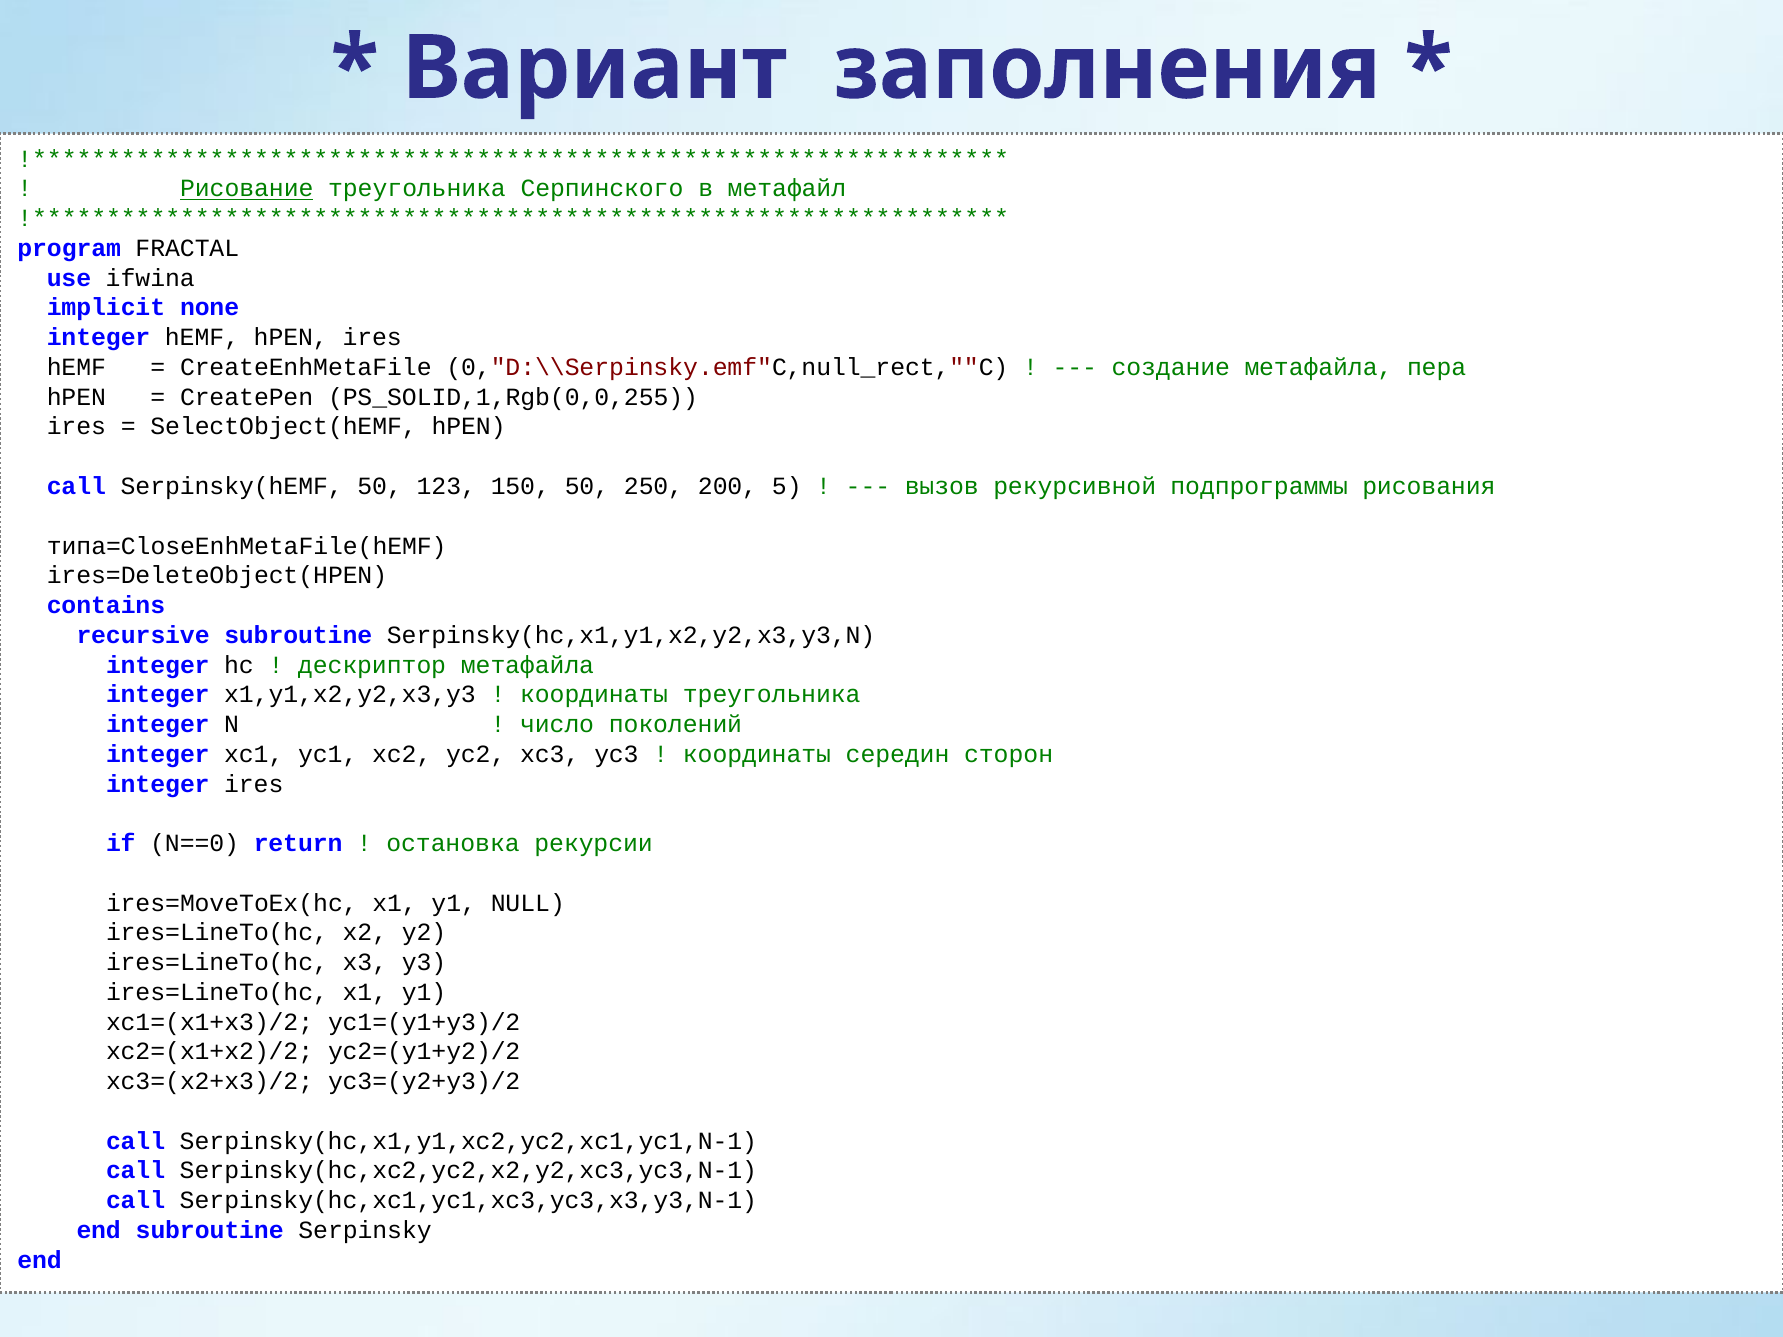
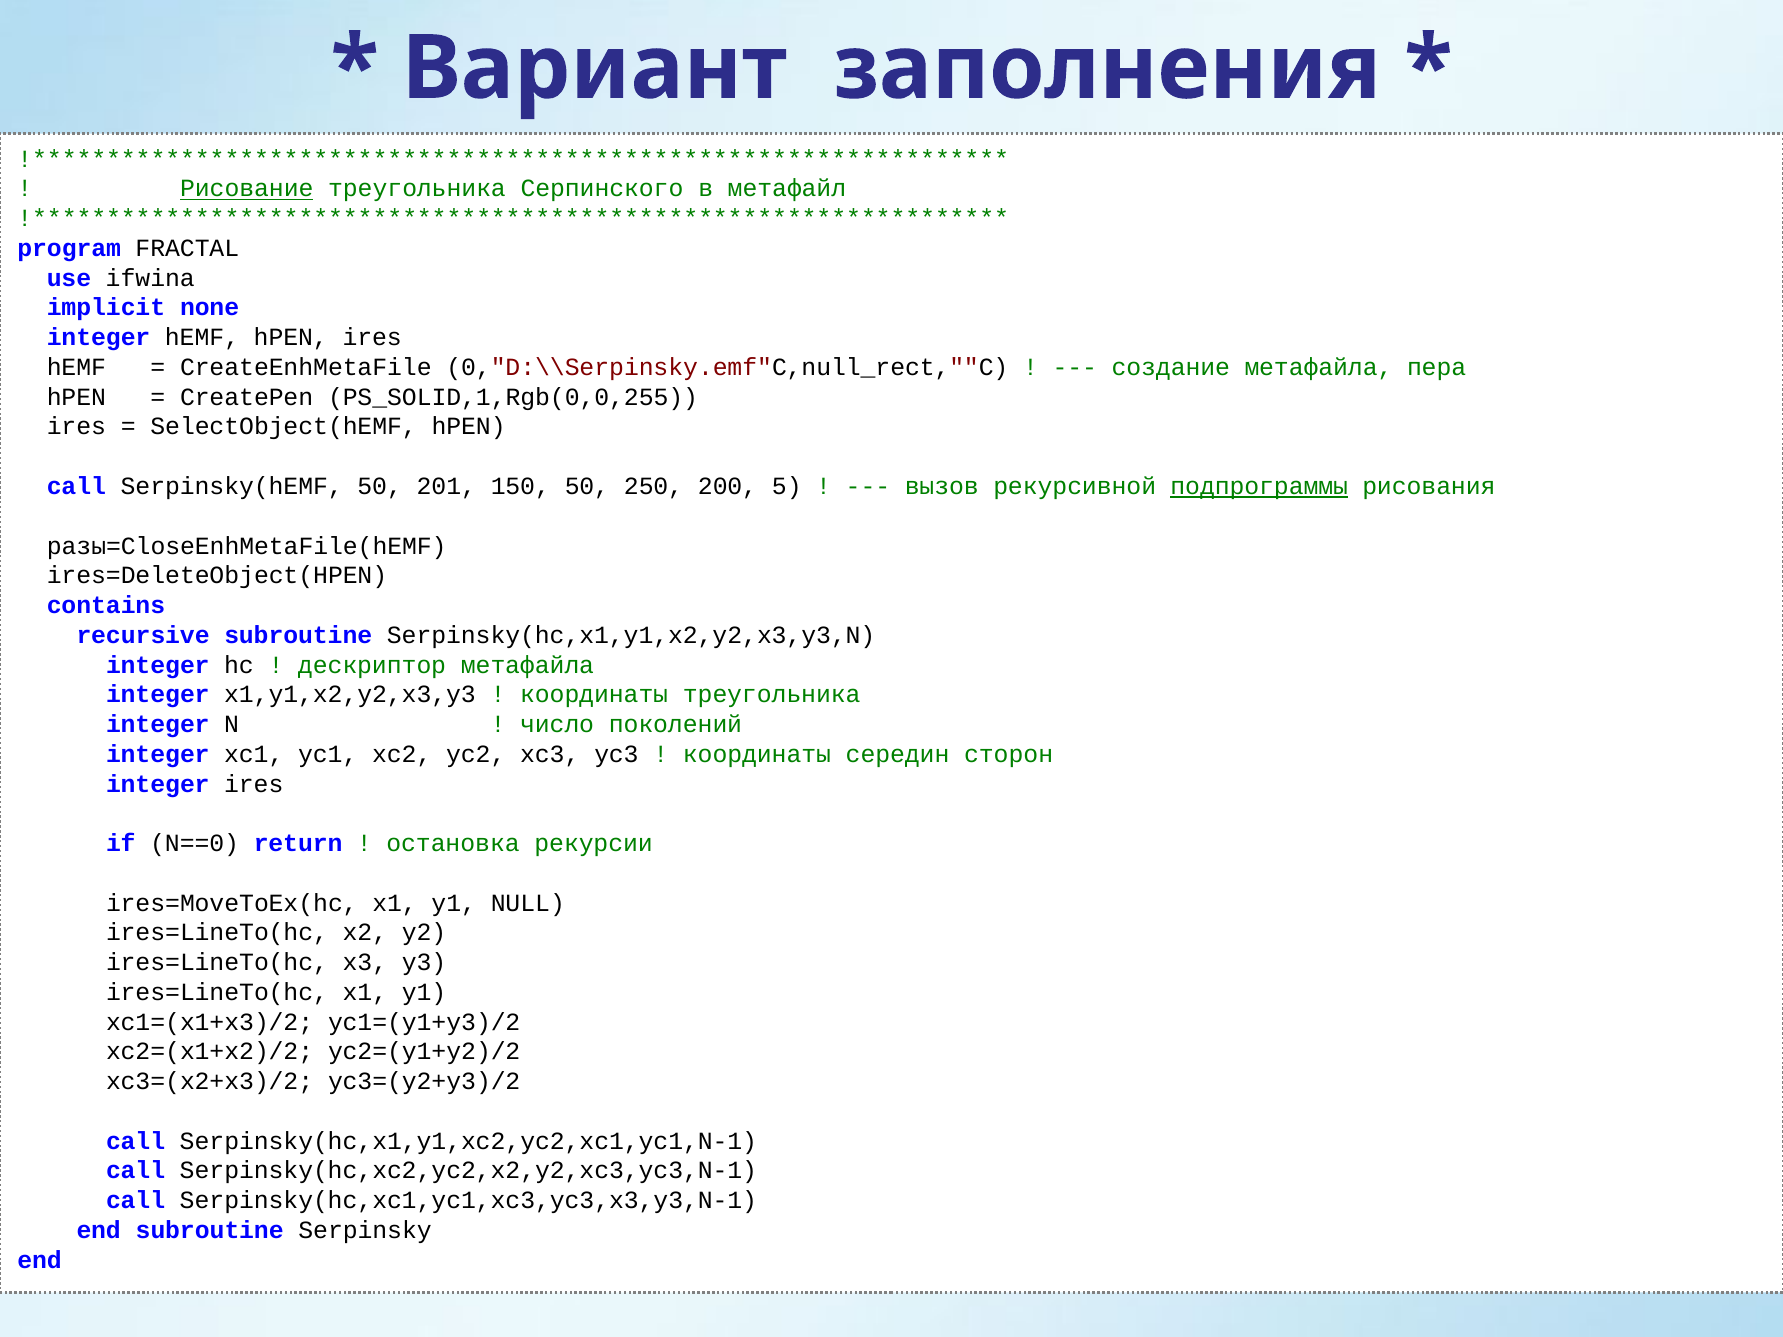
123: 123 -> 201 (446, 486)
подпрограммы underline: none -> present (1259, 486)
типа=CloseEnhMetaFile(hEMF: типа=CloseEnhMetaFile(hEMF -> разы=CloseEnhMetaFile(hEMF (247, 546)
